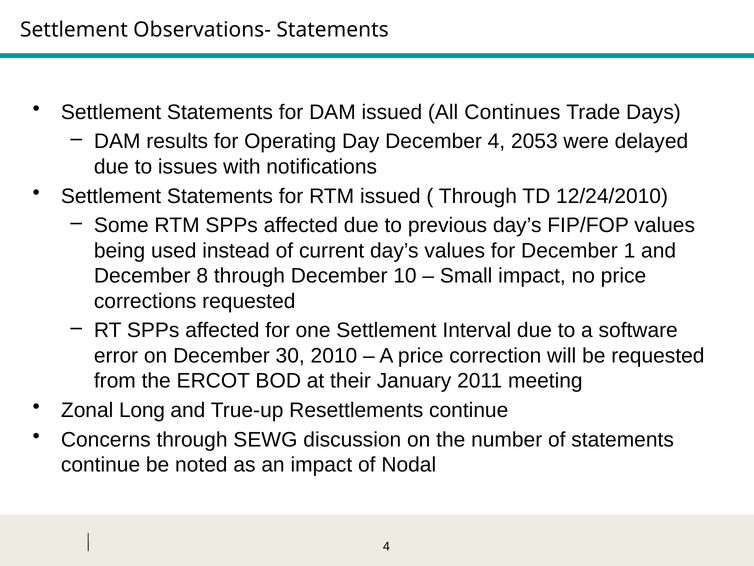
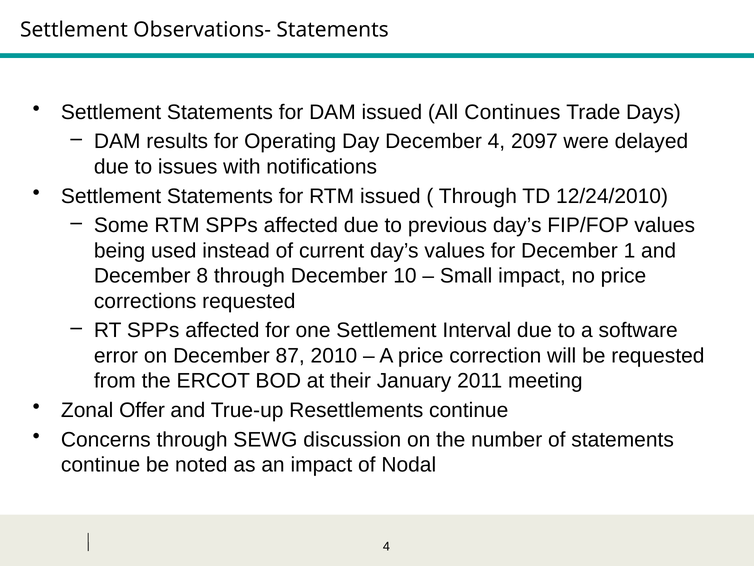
2053: 2053 -> 2097 (534, 141)
30: 30 -> 87 (290, 355)
Long: Long -> Offer (142, 410)
